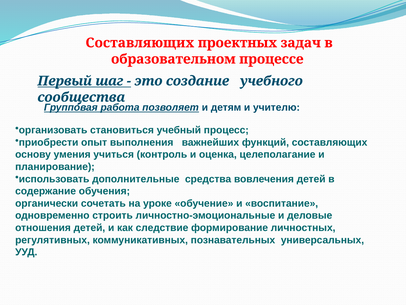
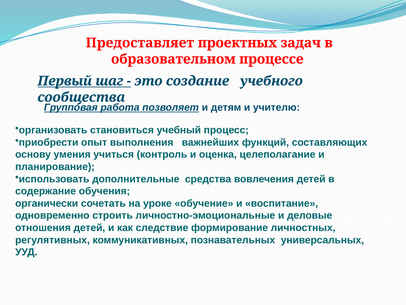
Составляющих: Составляющих -> Предоставляет (140, 43)
